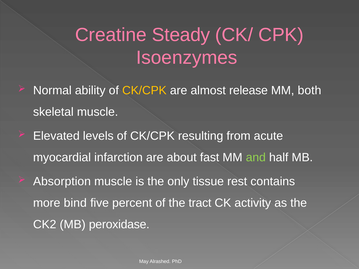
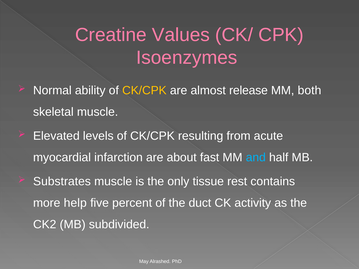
Steady: Steady -> Values (181, 35)
and colour: light green -> light blue (256, 158)
Absorption: Absorption -> Substrates (62, 181)
bind: bind -> help (75, 203)
tract: tract -> duct (200, 203)
peroxidase: peroxidase -> subdivided (119, 225)
